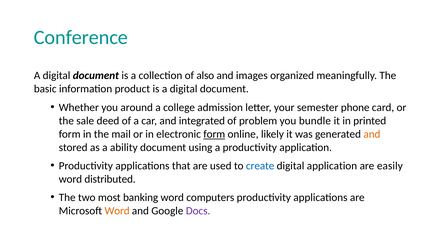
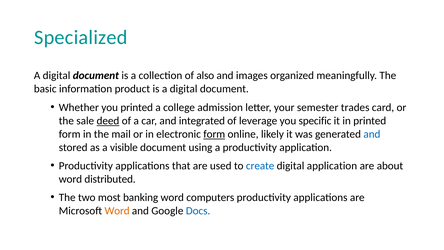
Conference: Conference -> Specialized (81, 37)
you around: around -> printed (137, 107)
phone: phone -> trades (355, 107)
deed underline: none -> present (108, 121)
problem: problem -> leverage (258, 121)
bundle: bundle -> specific (315, 121)
and colour: orange -> blue (372, 134)
ability: ability -> visible (124, 147)
easily: easily -> about (390, 166)
Docs colour: purple -> blue (198, 211)
